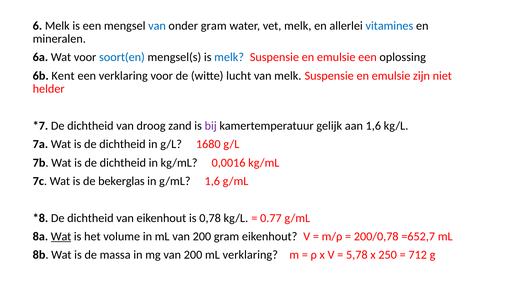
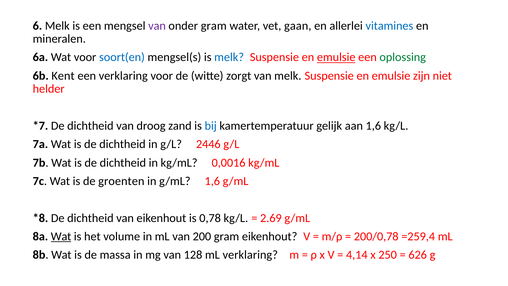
van colour: blue -> purple (157, 26)
vet melk: melk -> gaan (298, 26)
emulsie underline: none -> present (336, 57)
oplossing colour: black -> green (403, 57)
lucht: lucht -> zorgt (239, 76)
bij colour: purple -> blue (211, 126)
1680: 1680 -> 2446 (208, 144)
bekerglas: bekerglas -> groenten (121, 181)
0.77: 0.77 -> 2.69 (271, 218)
=652,7: =652,7 -> =259,4 (418, 236)
mg van 200: 200 -> 128 (193, 255)
5,78: 5,78 -> 4,14 (357, 255)
712: 712 -> 626 (418, 255)
